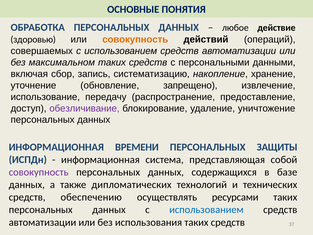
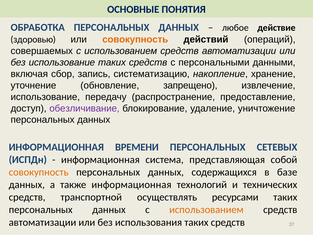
без максимальном: максимальном -> использование (62, 62)
ЗАЩИТЫ: ЗАЩИТЫ -> СЕТЕВЫХ (277, 147)
совокупность colour: purple -> orange (39, 172)
также дипломатических: дипломатических -> информационная (131, 185)
обеспечению: обеспечению -> транспортной (91, 197)
использованием colour: blue -> orange (206, 210)
